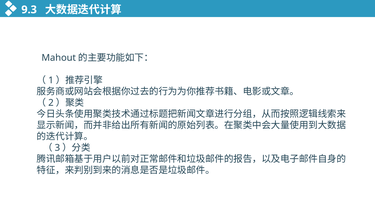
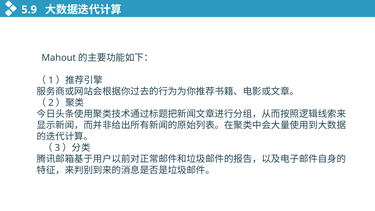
9.3: 9.3 -> 5.9 (29, 10)
